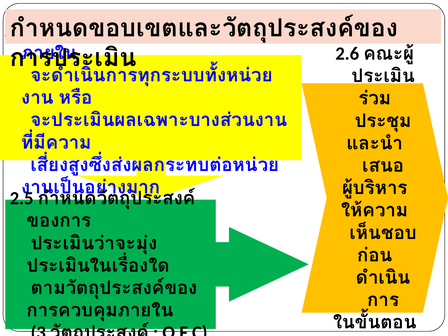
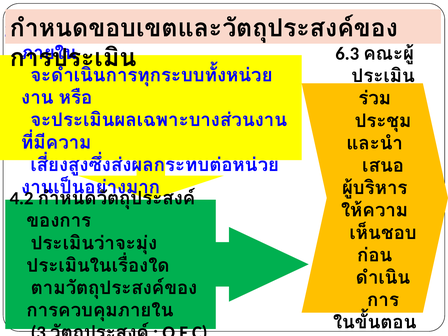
2.6: 2.6 -> 6.3 (347, 54)
2.5: 2.5 -> 4.2 (22, 198)
